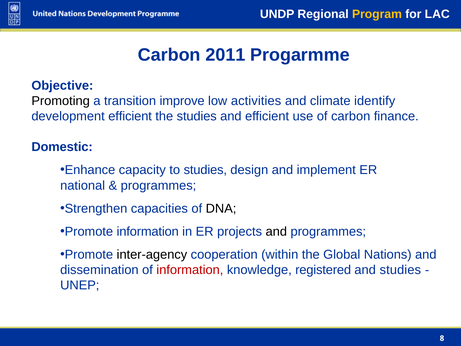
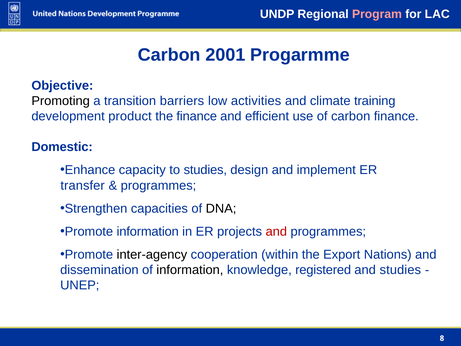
Program colour: yellow -> pink (377, 14)
2011: 2011 -> 2001 (225, 55)
improve: improve -> barriers (182, 101)
identify: identify -> training (375, 101)
development efficient: efficient -> product (130, 116)
the studies: studies -> finance (197, 116)
national: national -> transfer (83, 185)
and colour: black -> red (276, 231)
Global: Global -> Export (342, 254)
information colour: red -> black (190, 270)
